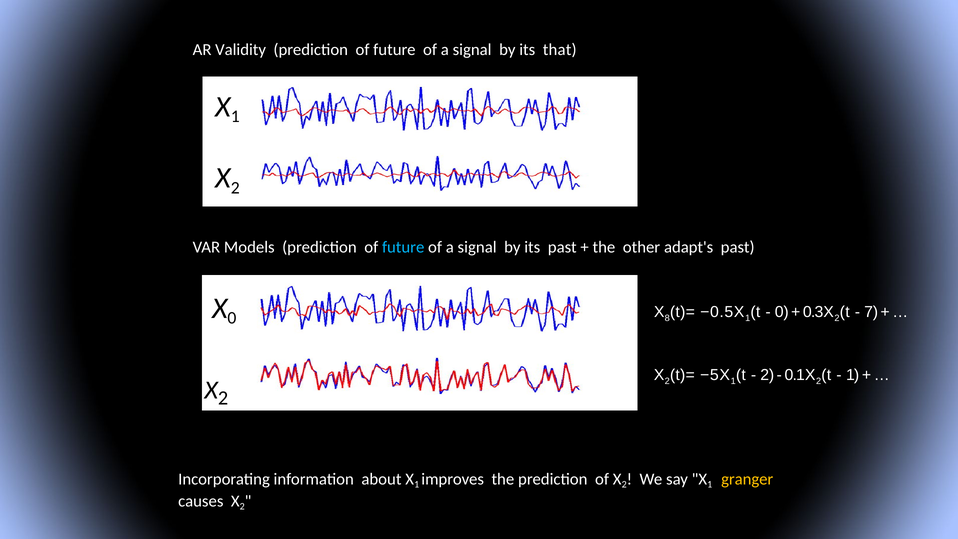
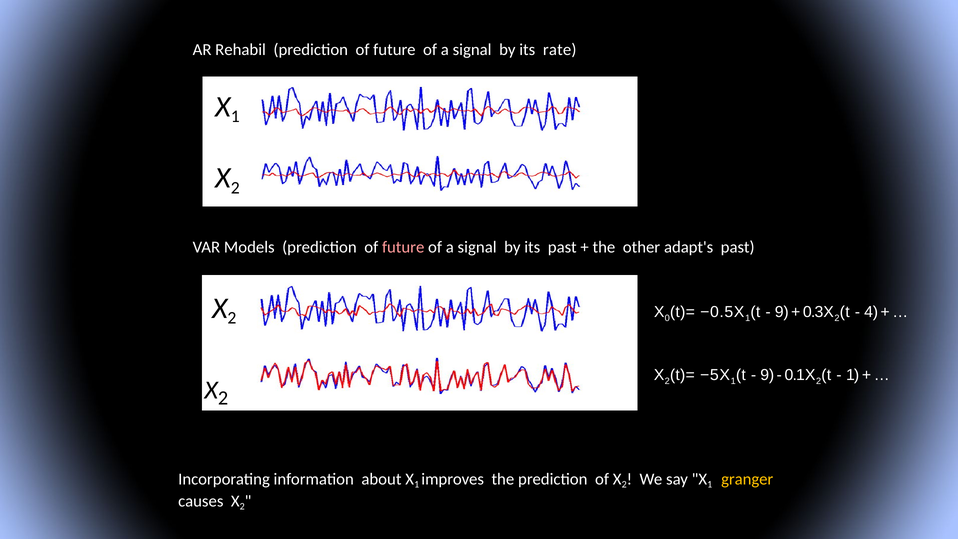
Validity: Validity -> Rehabil (241, 50)
that: that -> rate (560, 50)
future colour: light blue -> pink (403, 247)
0: 0 -> 2 (232, 318)
8: 8 -> 0 (667, 318)
0: 0 -> 9 (782, 312)
7: 7 -> 4 (871, 312)
2: 2 -> 9 (767, 375)
